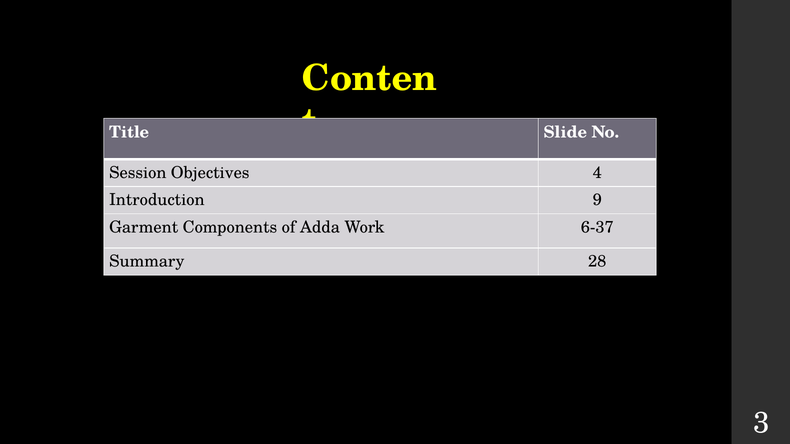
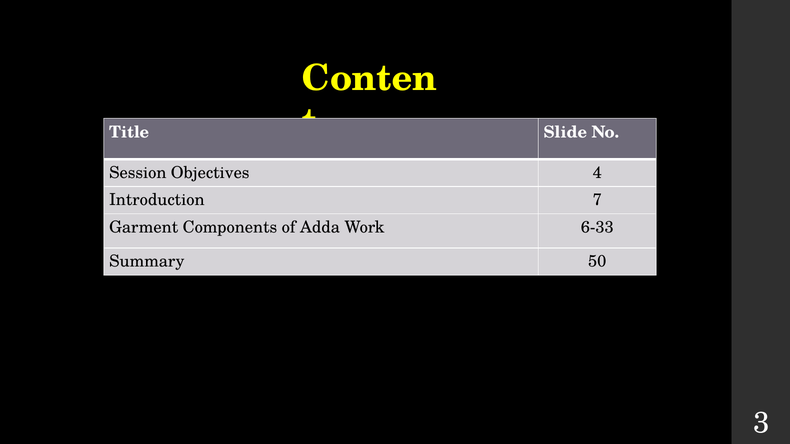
9: 9 -> 7 (597, 200)
6-37: 6-37 -> 6-33 (597, 227)
28: 28 -> 50 (597, 261)
